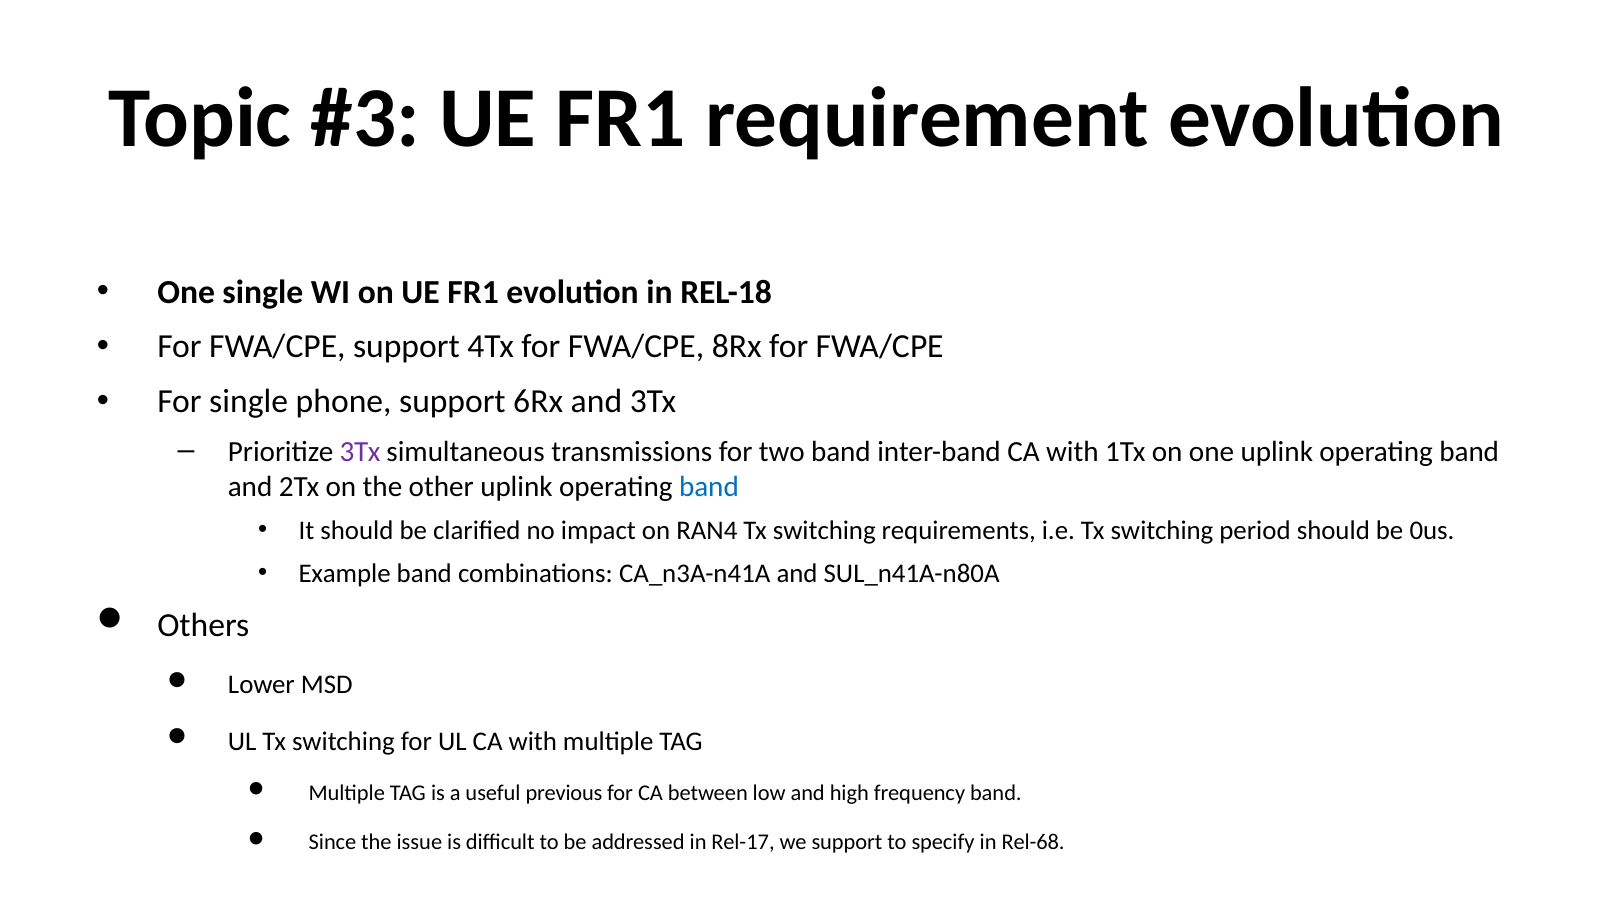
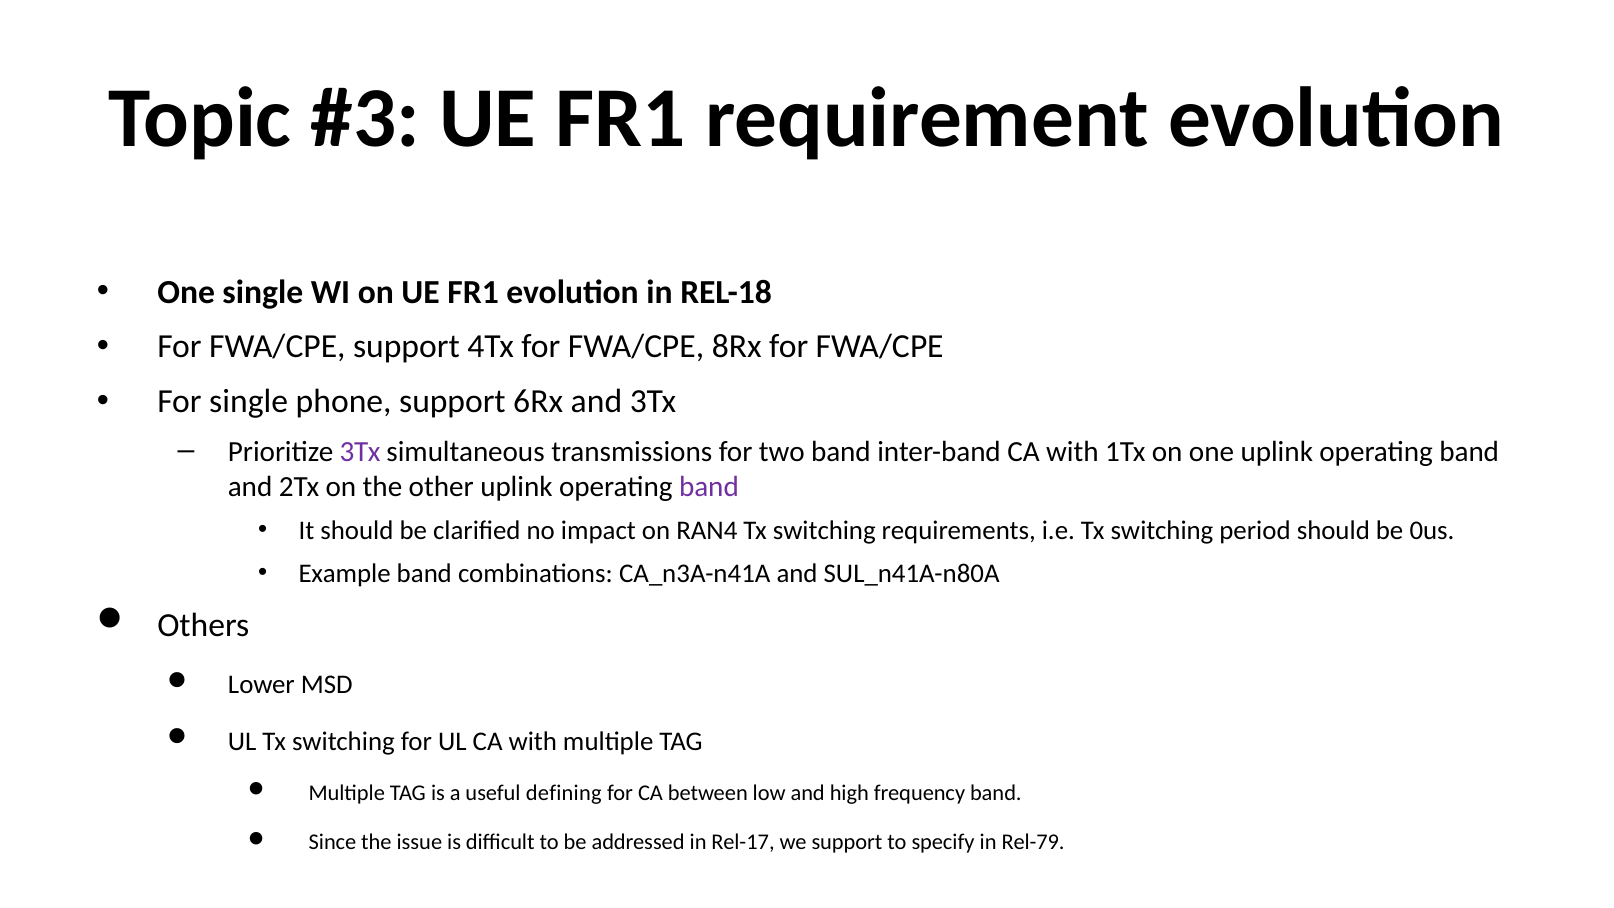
band colour: blue -> purple (709, 486)
previous: previous -> defining (564, 793)
Rel-68: Rel-68 -> Rel-79 (1033, 842)
